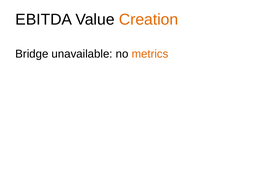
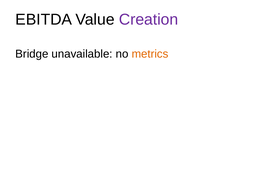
Creation colour: orange -> purple (149, 20)
